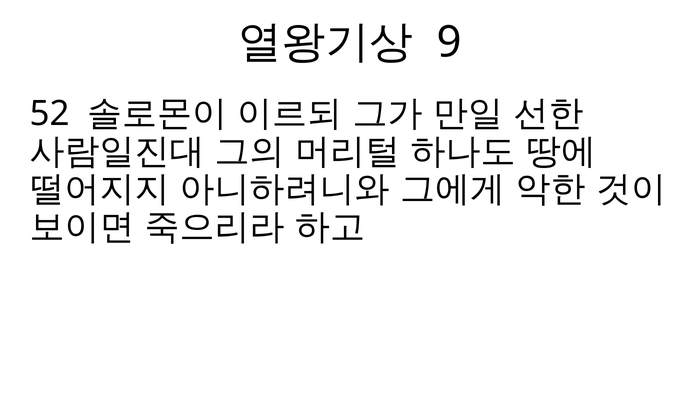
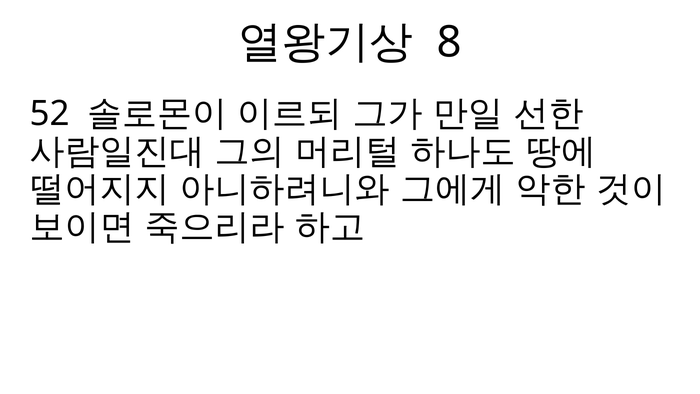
9: 9 -> 8 (449, 42)
